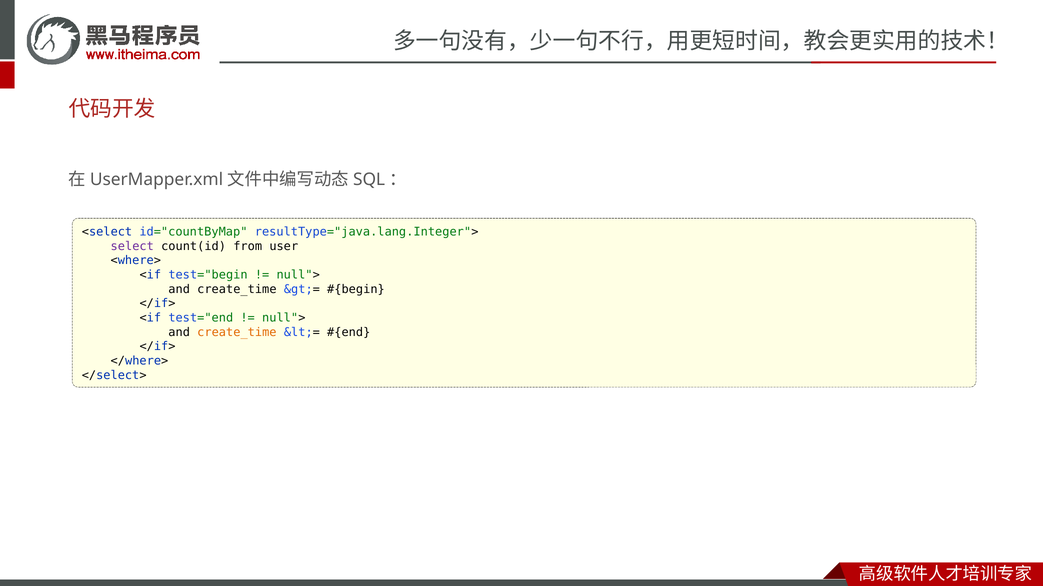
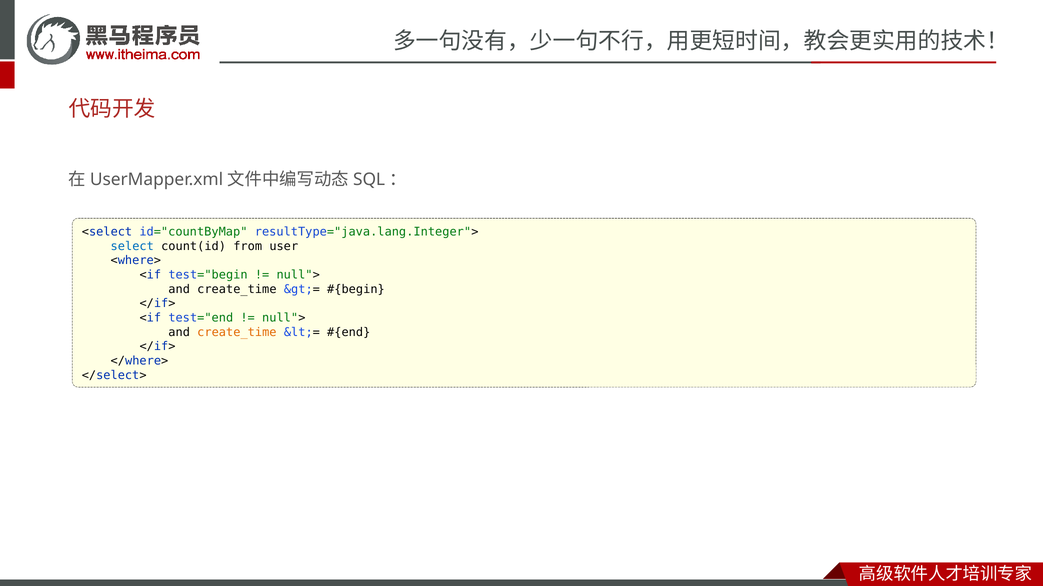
select colour: purple -> blue (132, 246)
